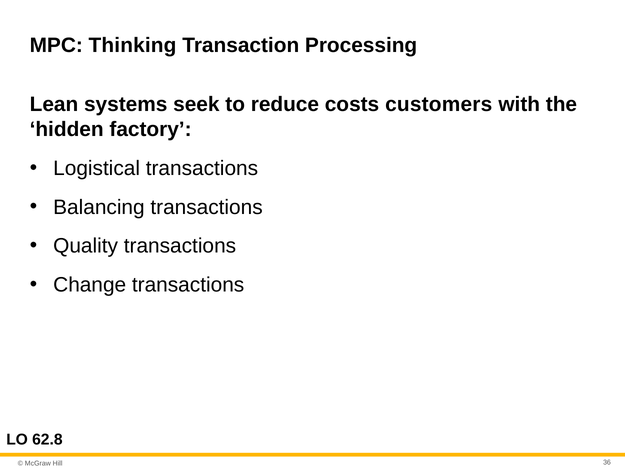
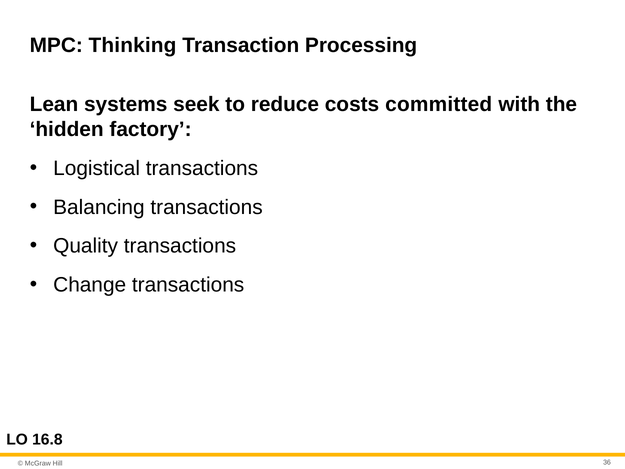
customers: customers -> committed (439, 104)
62.8: 62.8 -> 16.8 (47, 439)
